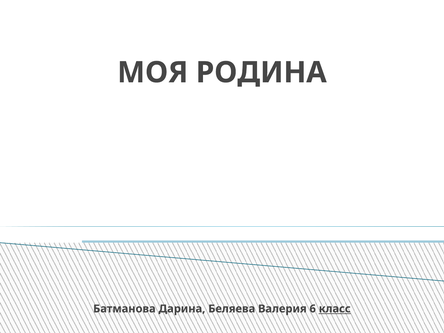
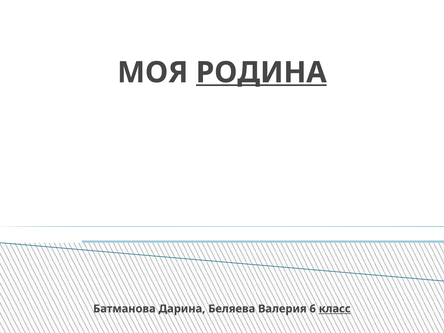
РОДИНА underline: none -> present (261, 73)
